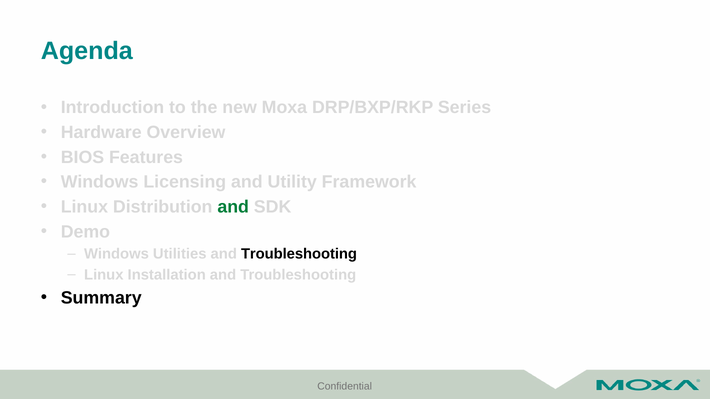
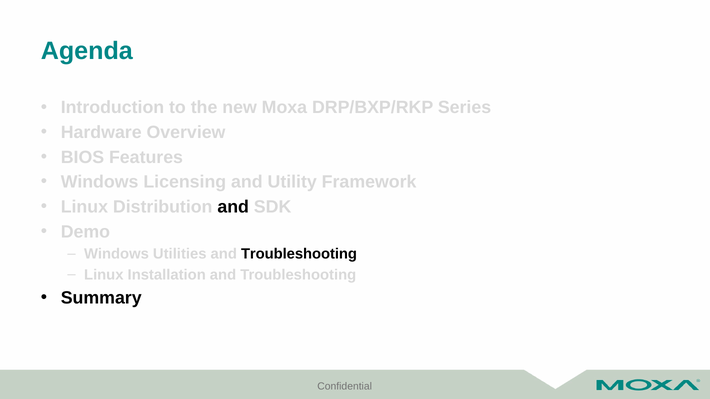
and colour: green -> black (233, 207)
